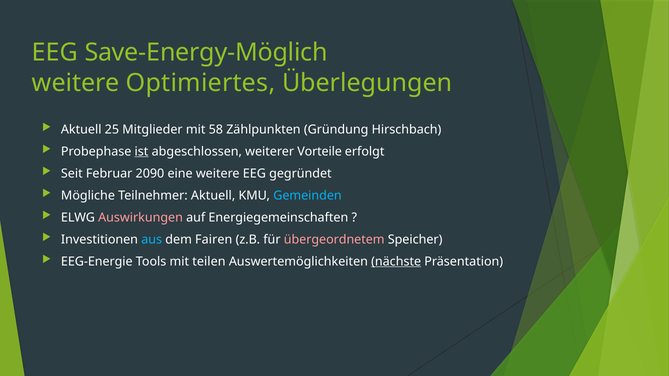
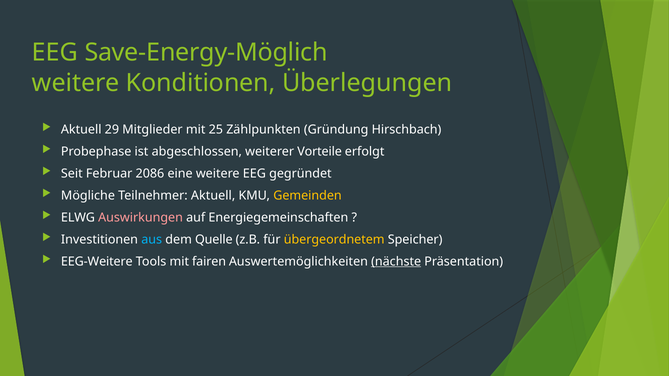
Optimiertes: Optimiertes -> Konditionen (201, 83)
25: 25 -> 29 (112, 129)
58: 58 -> 25 (216, 129)
ist underline: present -> none (142, 152)
2090: 2090 -> 2086 (150, 174)
Gemeinden colour: light blue -> yellow (307, 196)
Fairen: Fairen -> Quelle (214, 240)
übergeordnetem colour: pink -> yellow (334, 240)
EEG-Energie: EEG-Energie -> EEG-Weitere (97, 262)
teilen: teilen -> fairen (209, 262)
